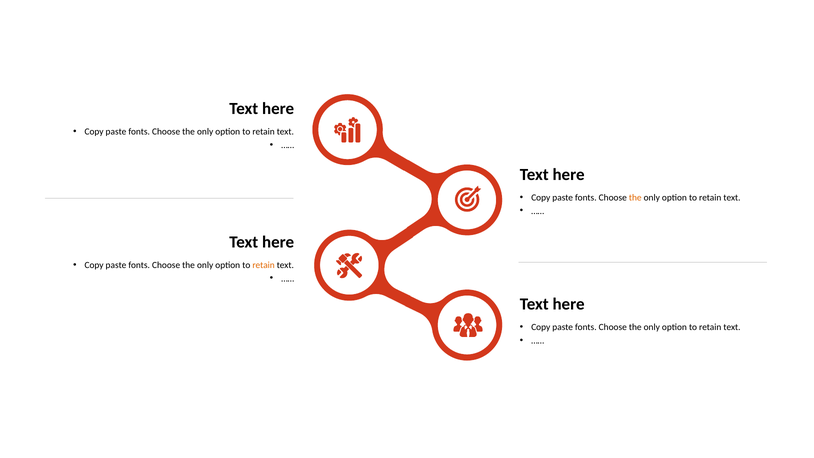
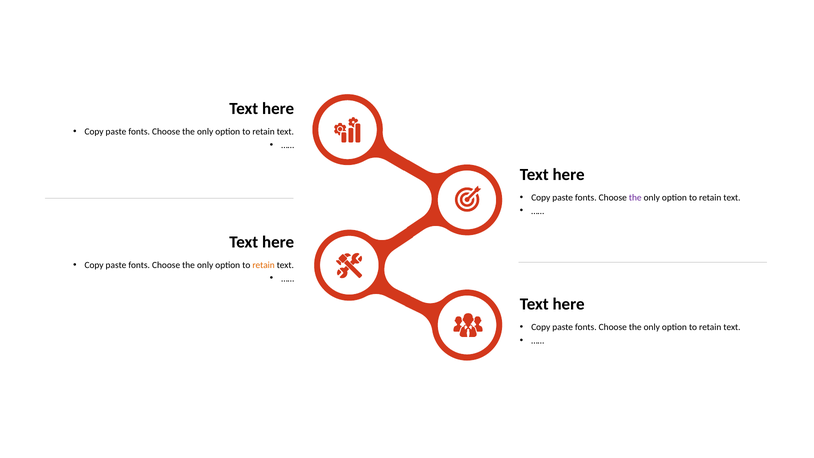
the colour: orange -> purple (635, 197)
